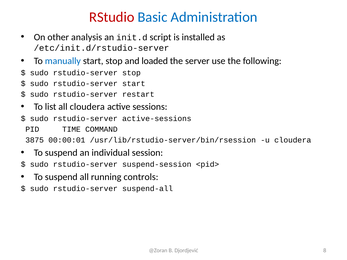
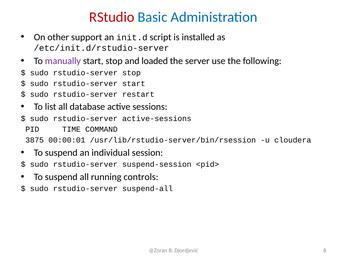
analysis: analysis -> support (87, 37)
manually colour: blue -> purple (63, 61)
all cloudera: cloudera -> database (87, 107)
